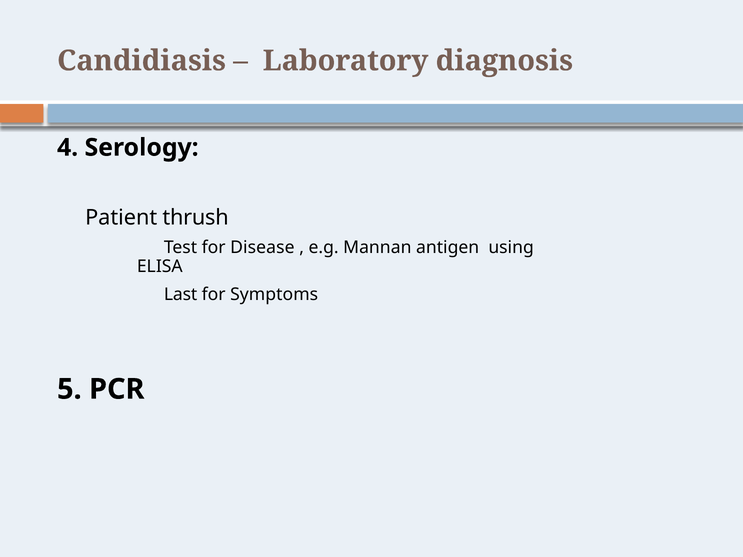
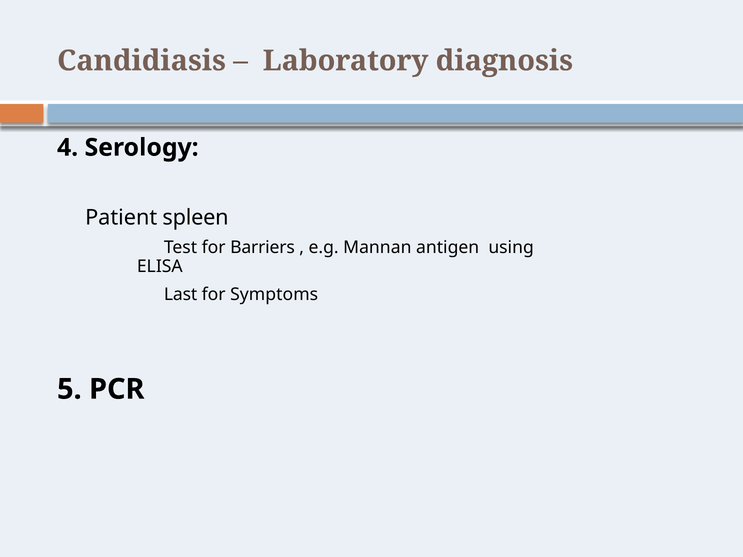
thrush: thrush -> spleen (196, 218)
Disease: Disease -> Barriers (262, 248)
